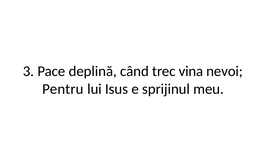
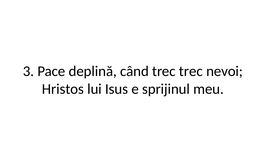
trec vina: vina -> trec (191, 71)
Pentru: Pentru -> Hristos (63, 89)
